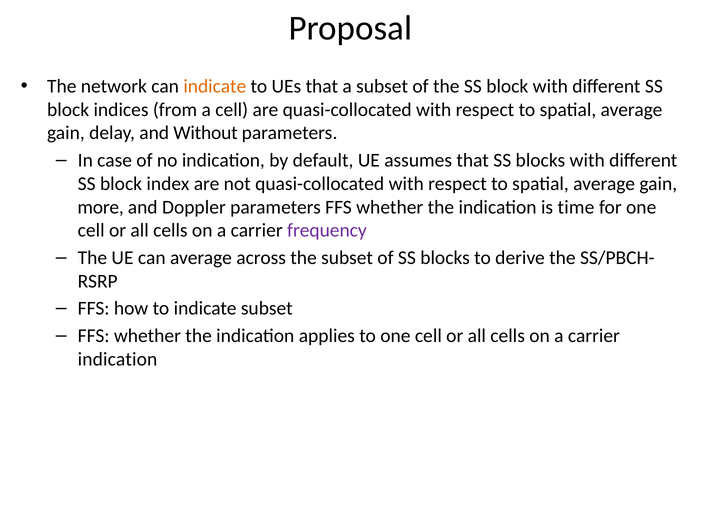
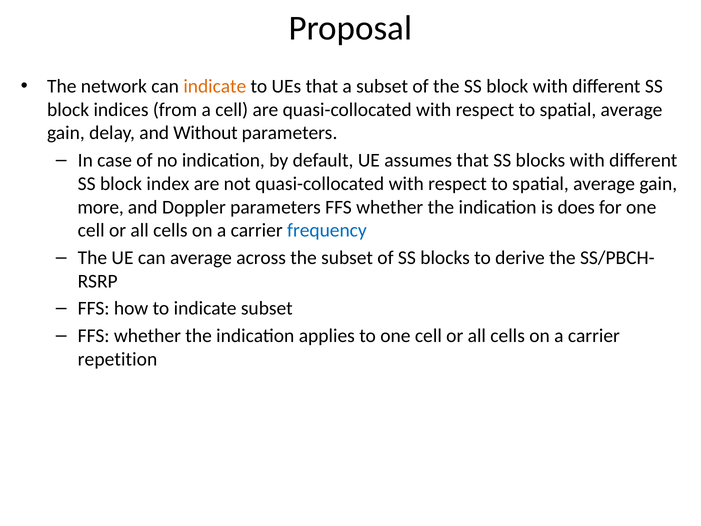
time: time -> does (576, 207)
frequency colour: purple -> blue (327, 230)
indication: indication -> repetition (118, 359)
